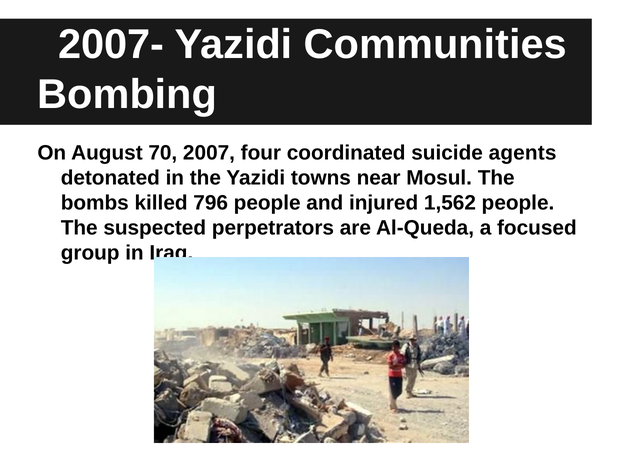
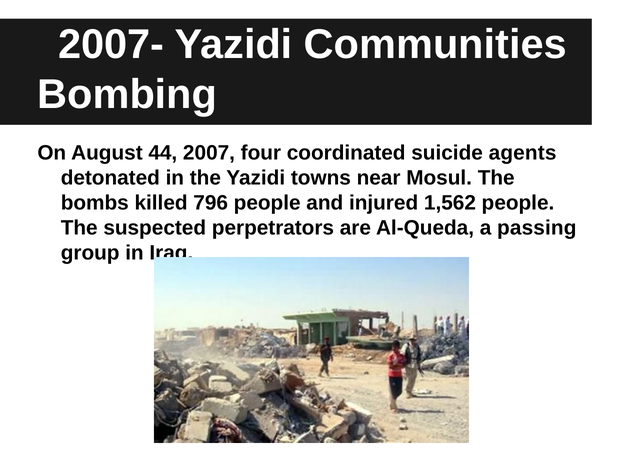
70: 70 -> 44 (163, 153)
focused: focused -> passing (537, 228)
